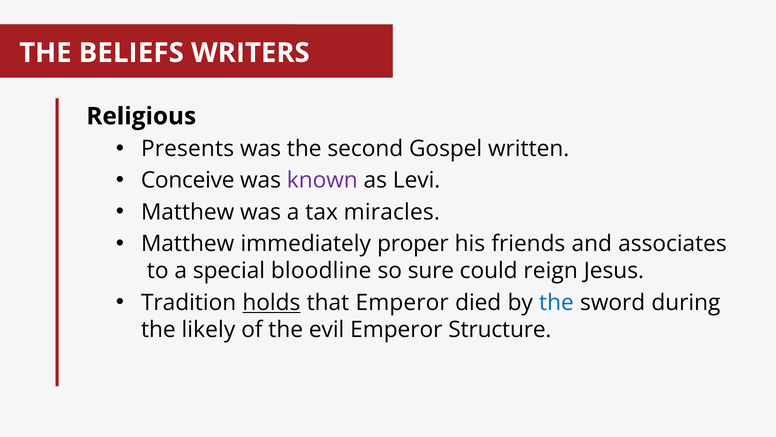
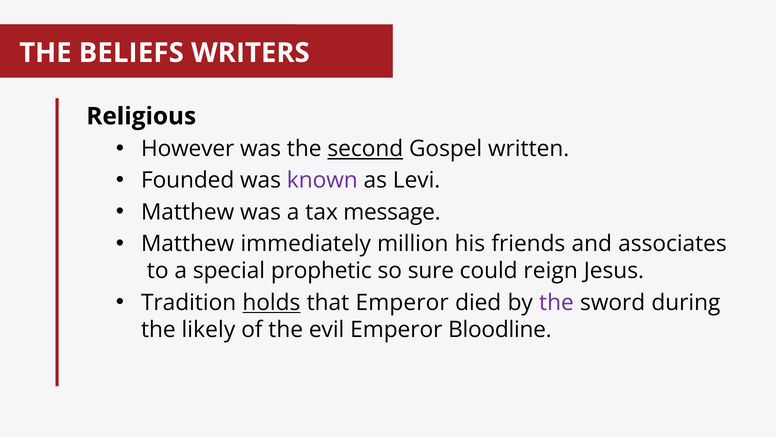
Presents: Presents -> However (188, 149)
second underline: none -> present (365, 149)
Conceive: Conceive -> Founded (188, 181)
miracles: miracles -> message (392, 212)
proper: proper -> million (413, 244)
bloodline: bloodline -> prophetic (321, 271)
the colour: blue -> purple (556, 303)
Structure: Structure -> Bloodline (500, 330)
